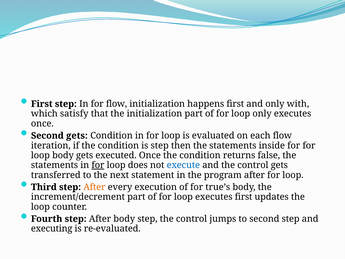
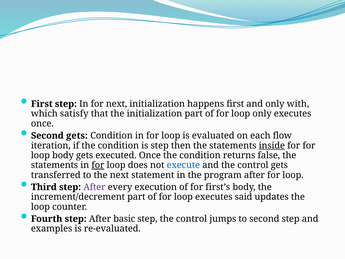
for flow: flow -> next (117, 104)
inside underline: none -> present (272, 145)
After colour: orange -> purple (94, 187)
true’s: true’s -> first’s (218, 187)
executes first: first -> said (244, 197)
After body: body -> basic (124, 219)
executing: executing -> examples (52, 228)
